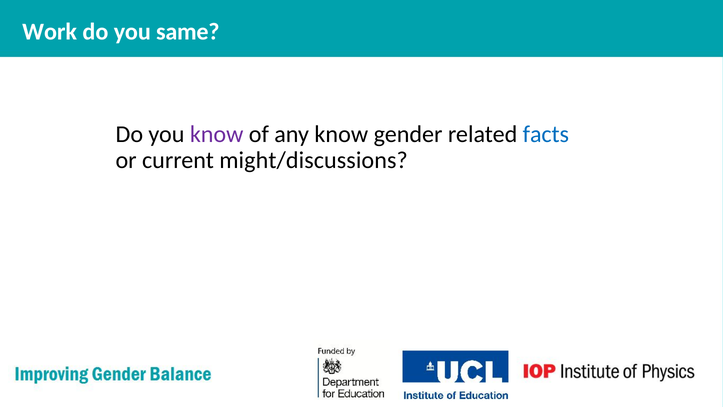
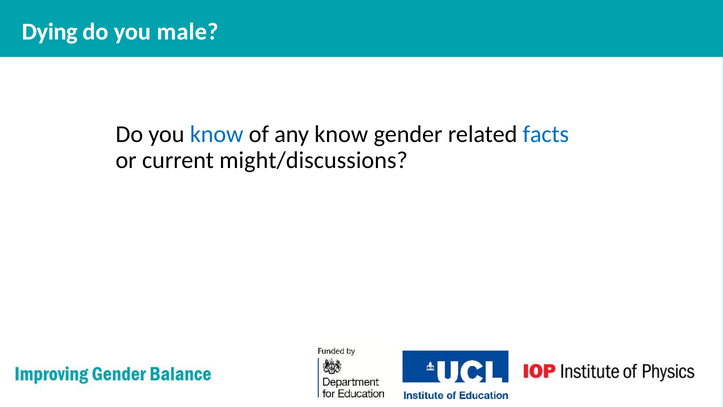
Work: Work -> Dying (50, 32)
same: same -> male (187, 32)
know colour: purple -> blue (217, 134)
